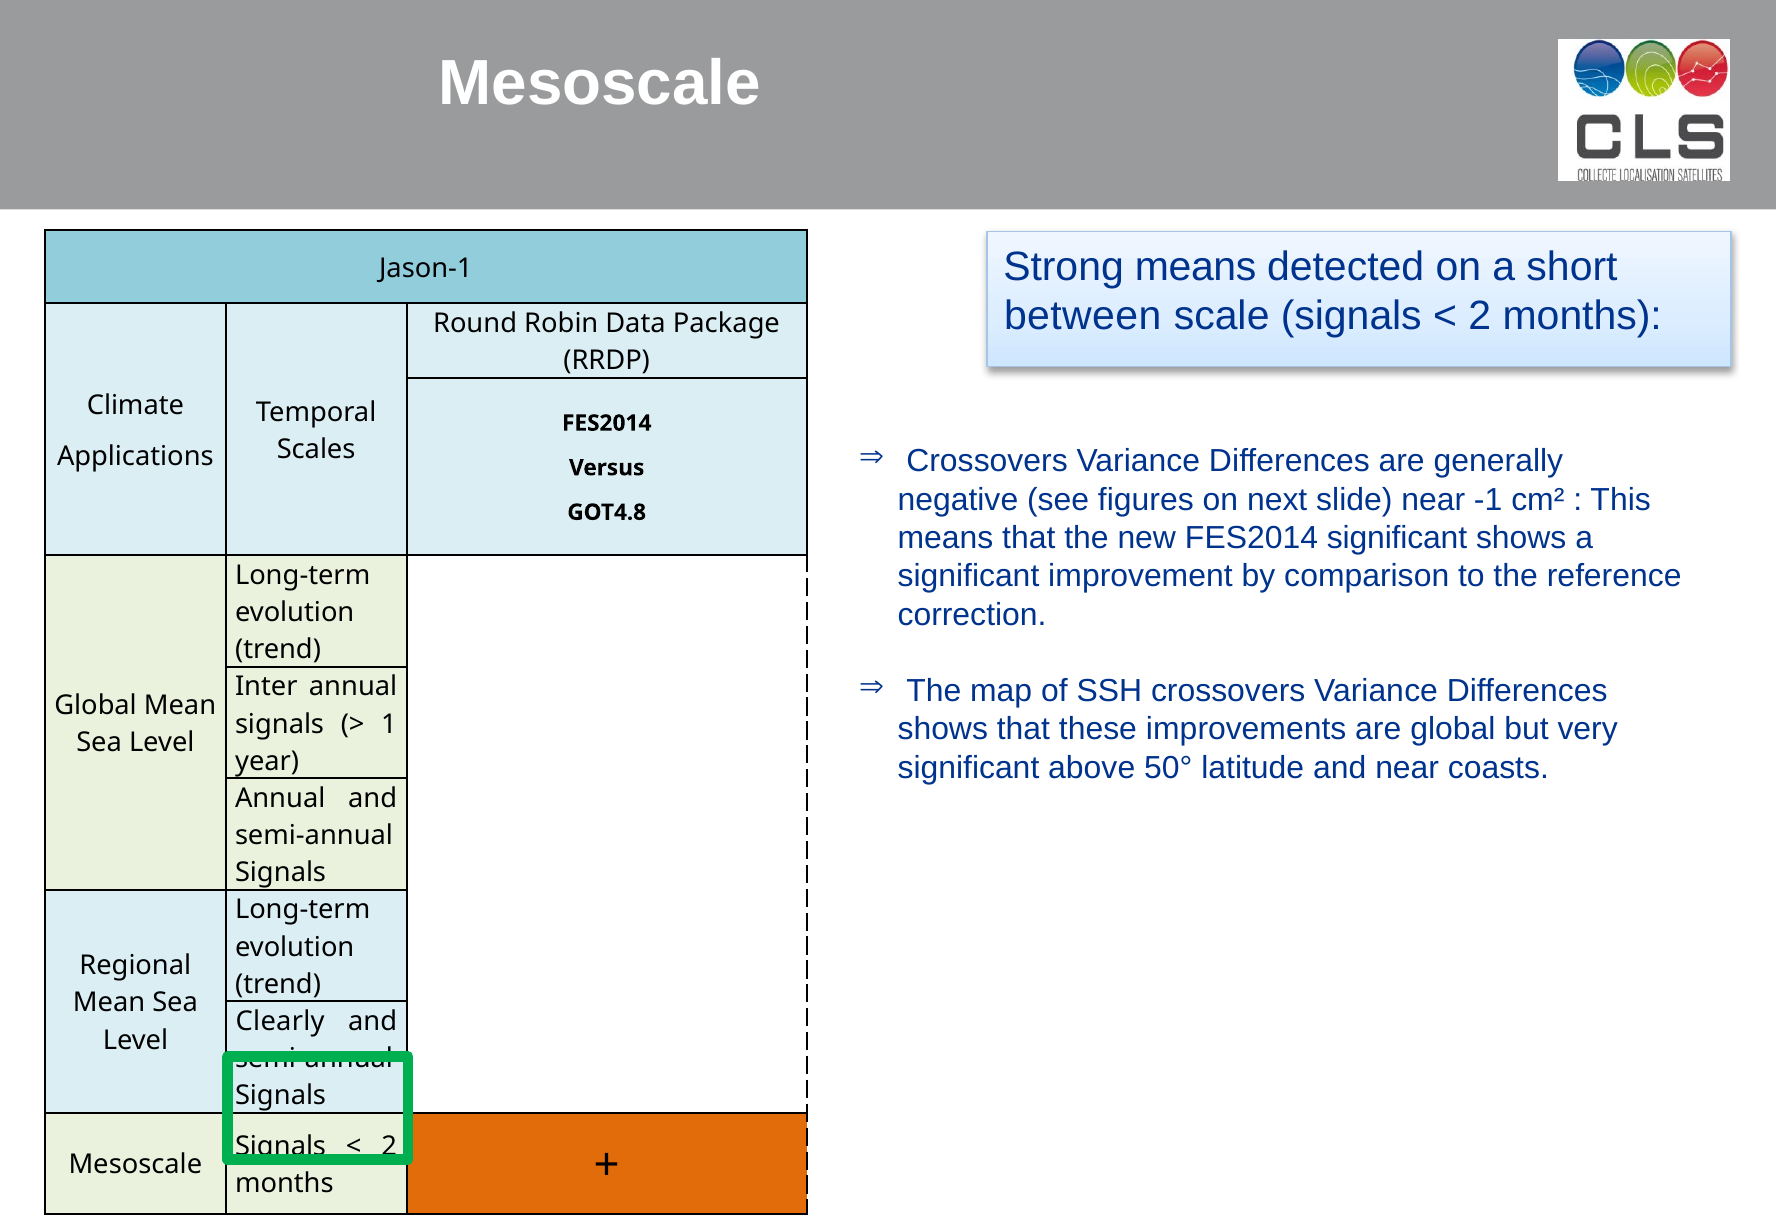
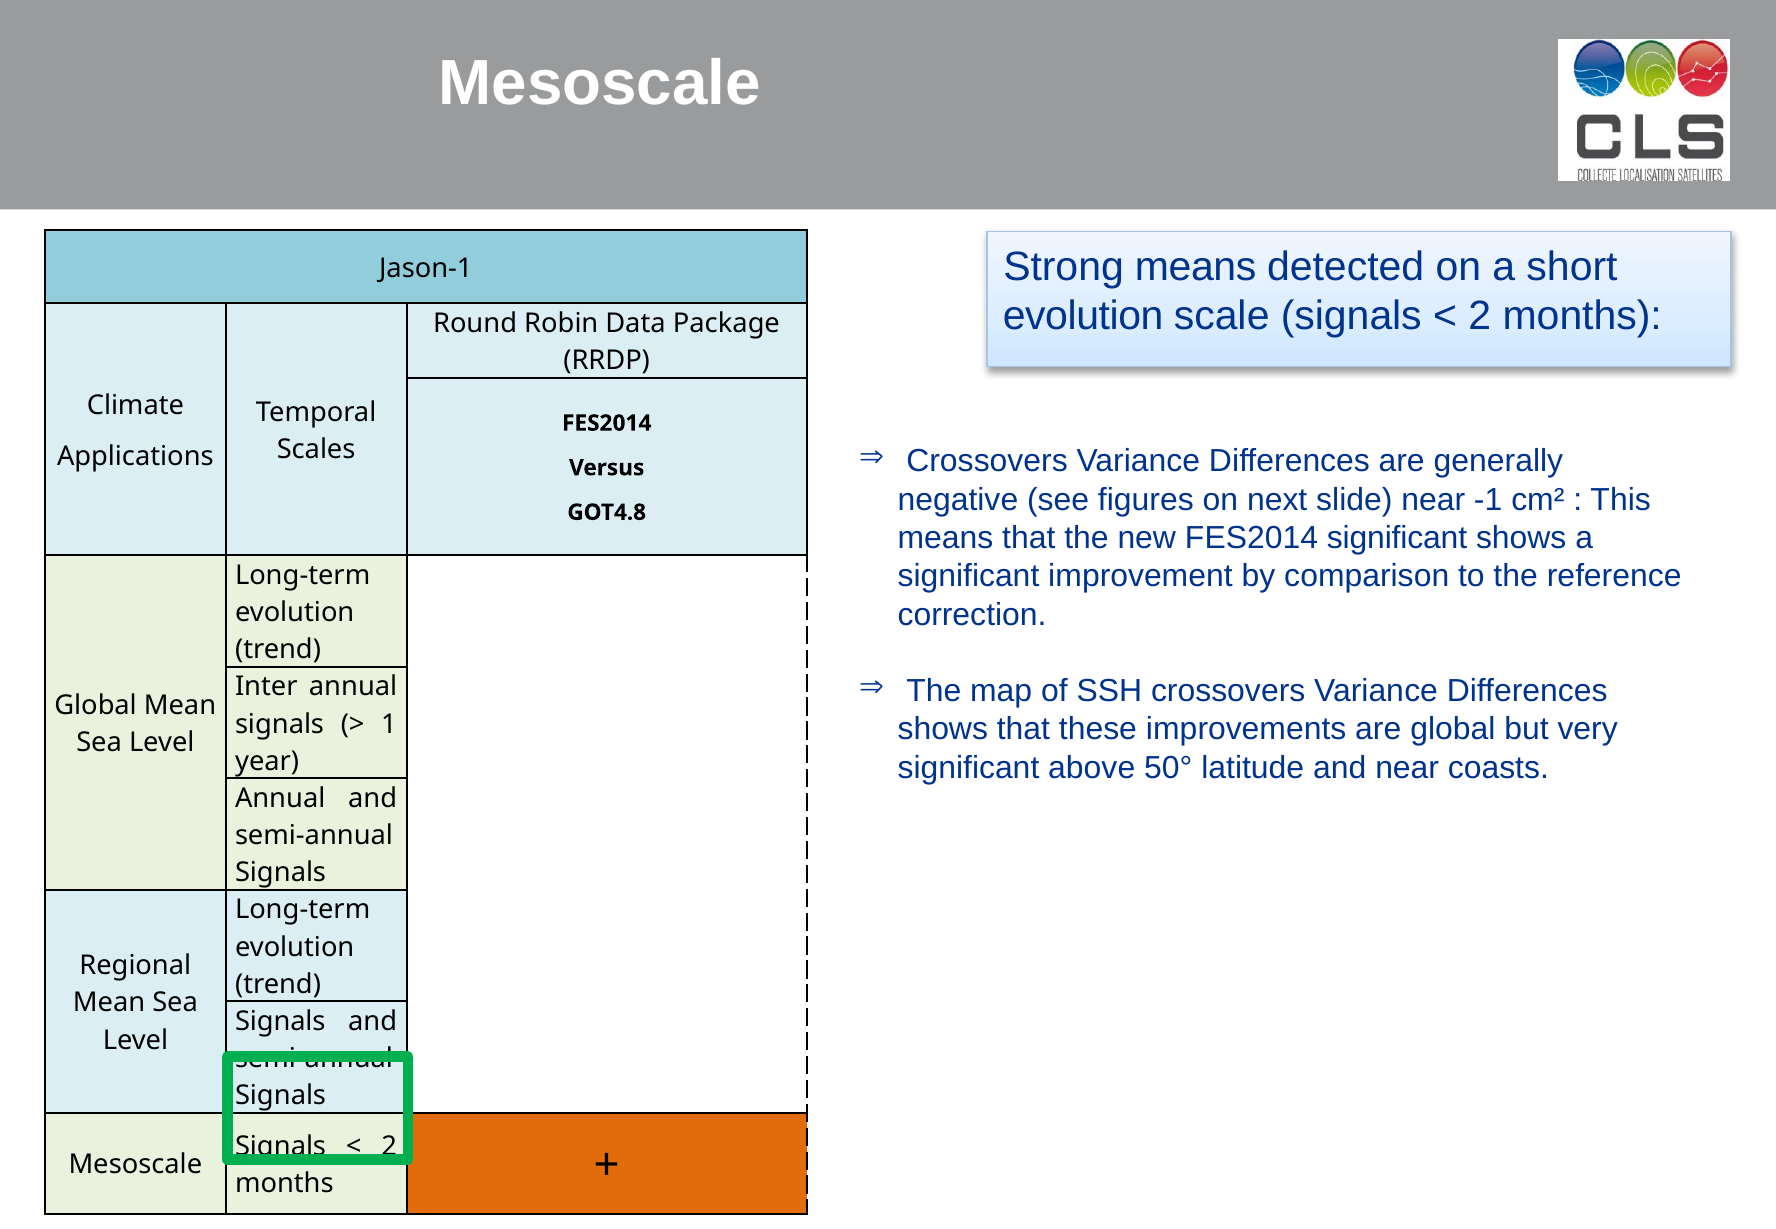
between: between -> evolution (1083, 316)
Clearly: Clearly -> Signals (280, 1022)
